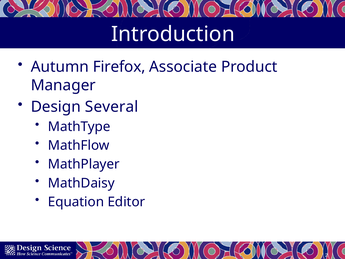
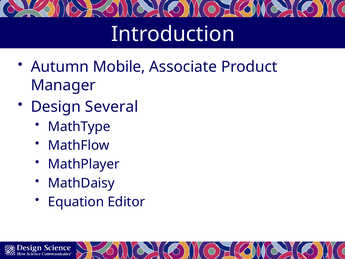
Firefox: Firefox -> Mobile (119, 67)
